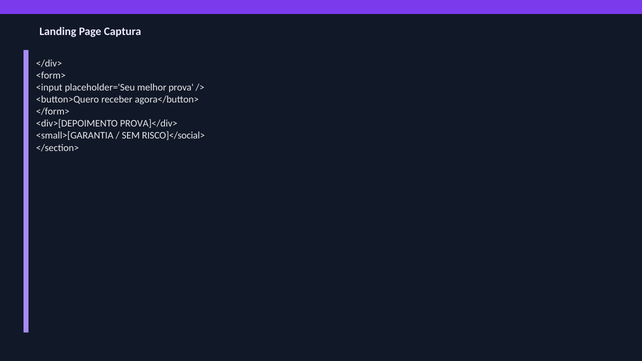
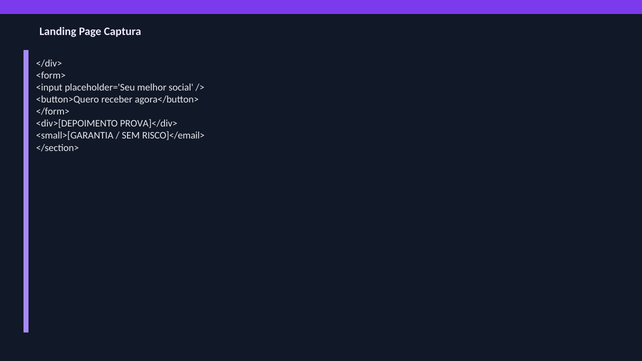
prova: prova -> social (181, 88)
RISCO]</social>: RISCO]</social> -> RISCO]</email> (173, 136)
